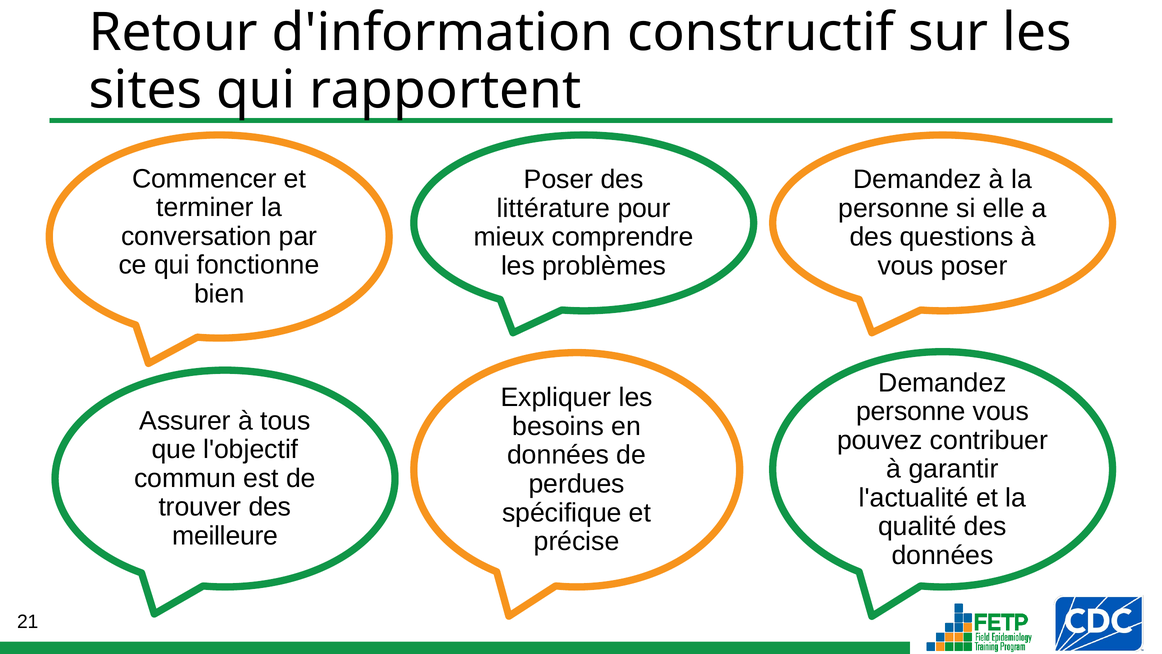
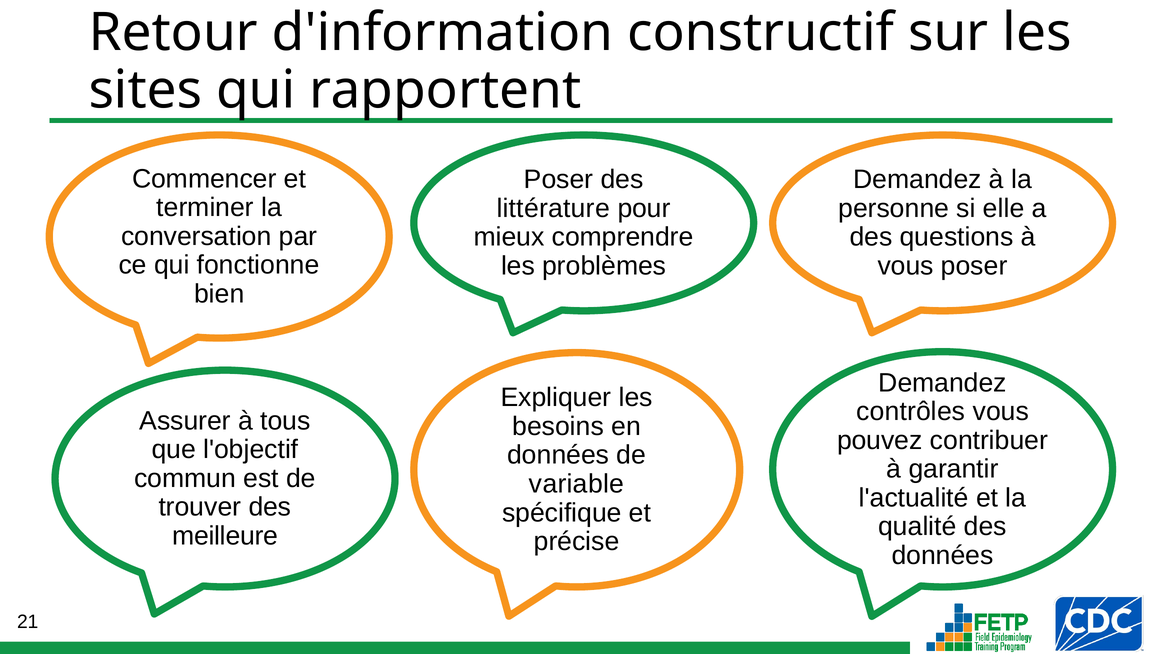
personne: personne -> contrôles (911, 411)
perdues: perdues -> variable (577, 484)
